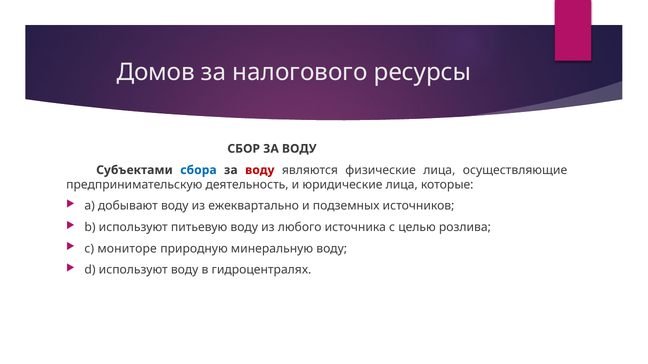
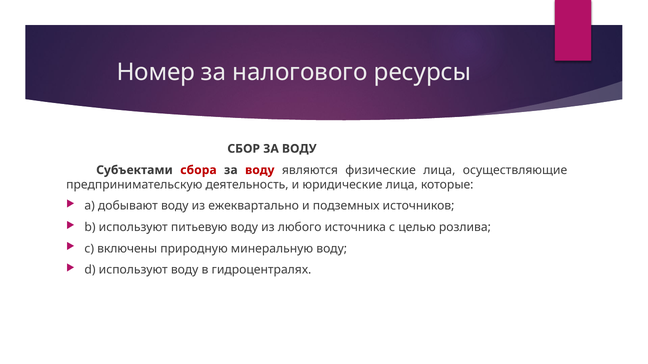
Домов: Домов -> Номер (156, 72)
сбора colour: blue -> red (198, 170)
мониторе: мониторе -> включены (127, 249)
